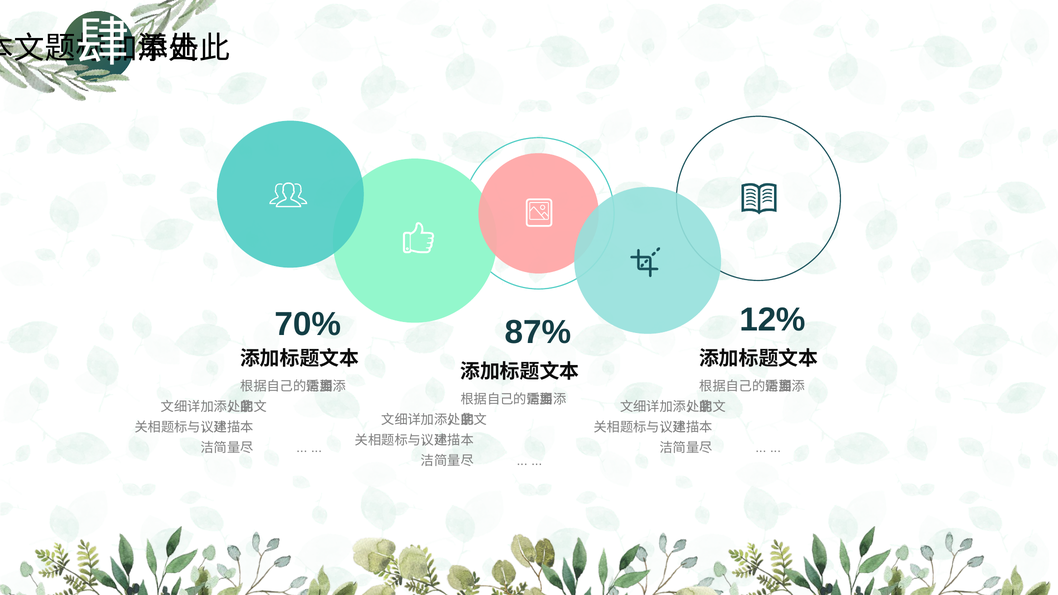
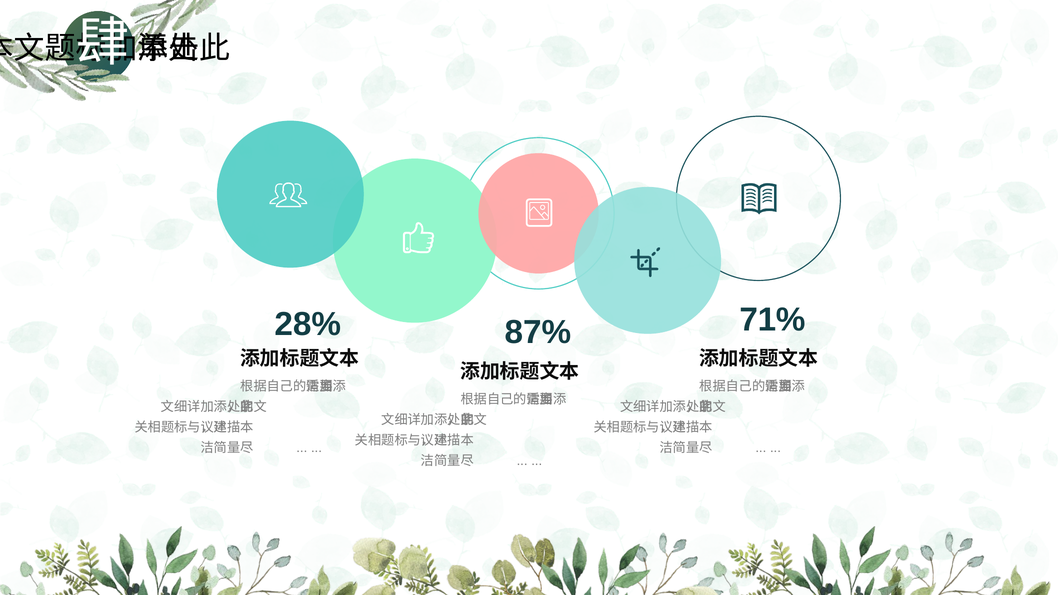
70%: 70% -> 28% (308, 324)
12%: 12% -> 71% (772, 320)
